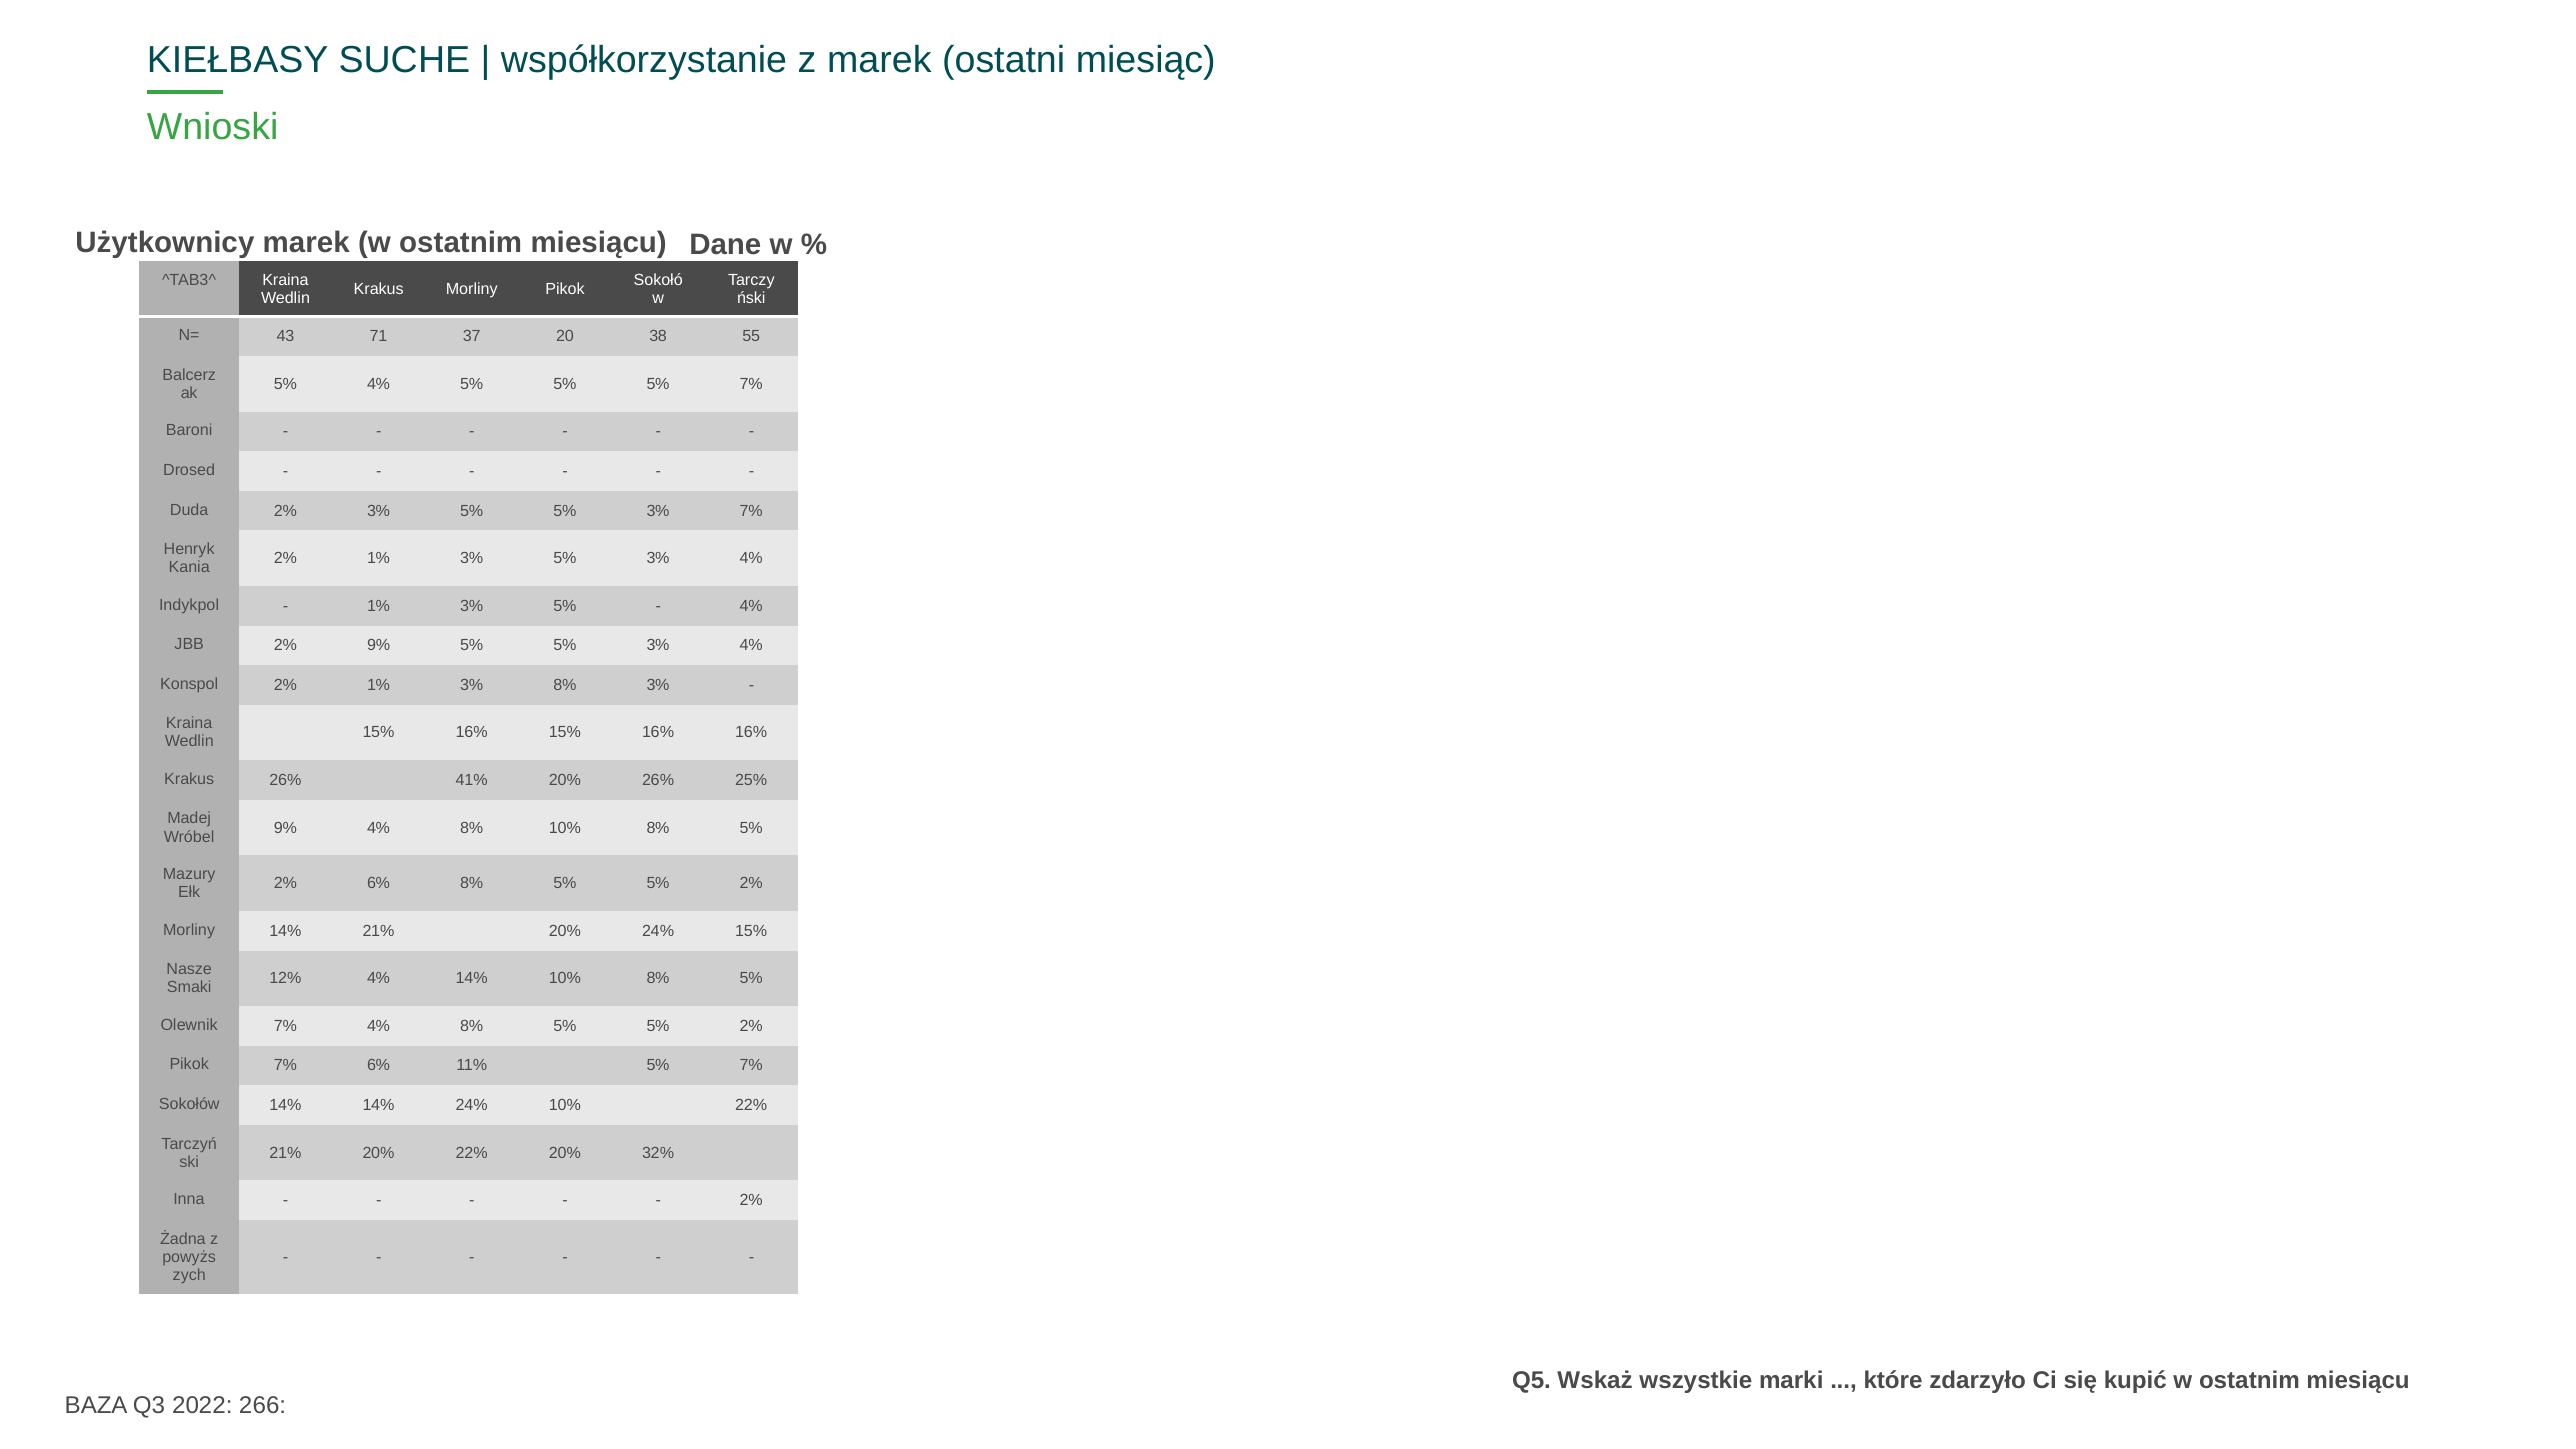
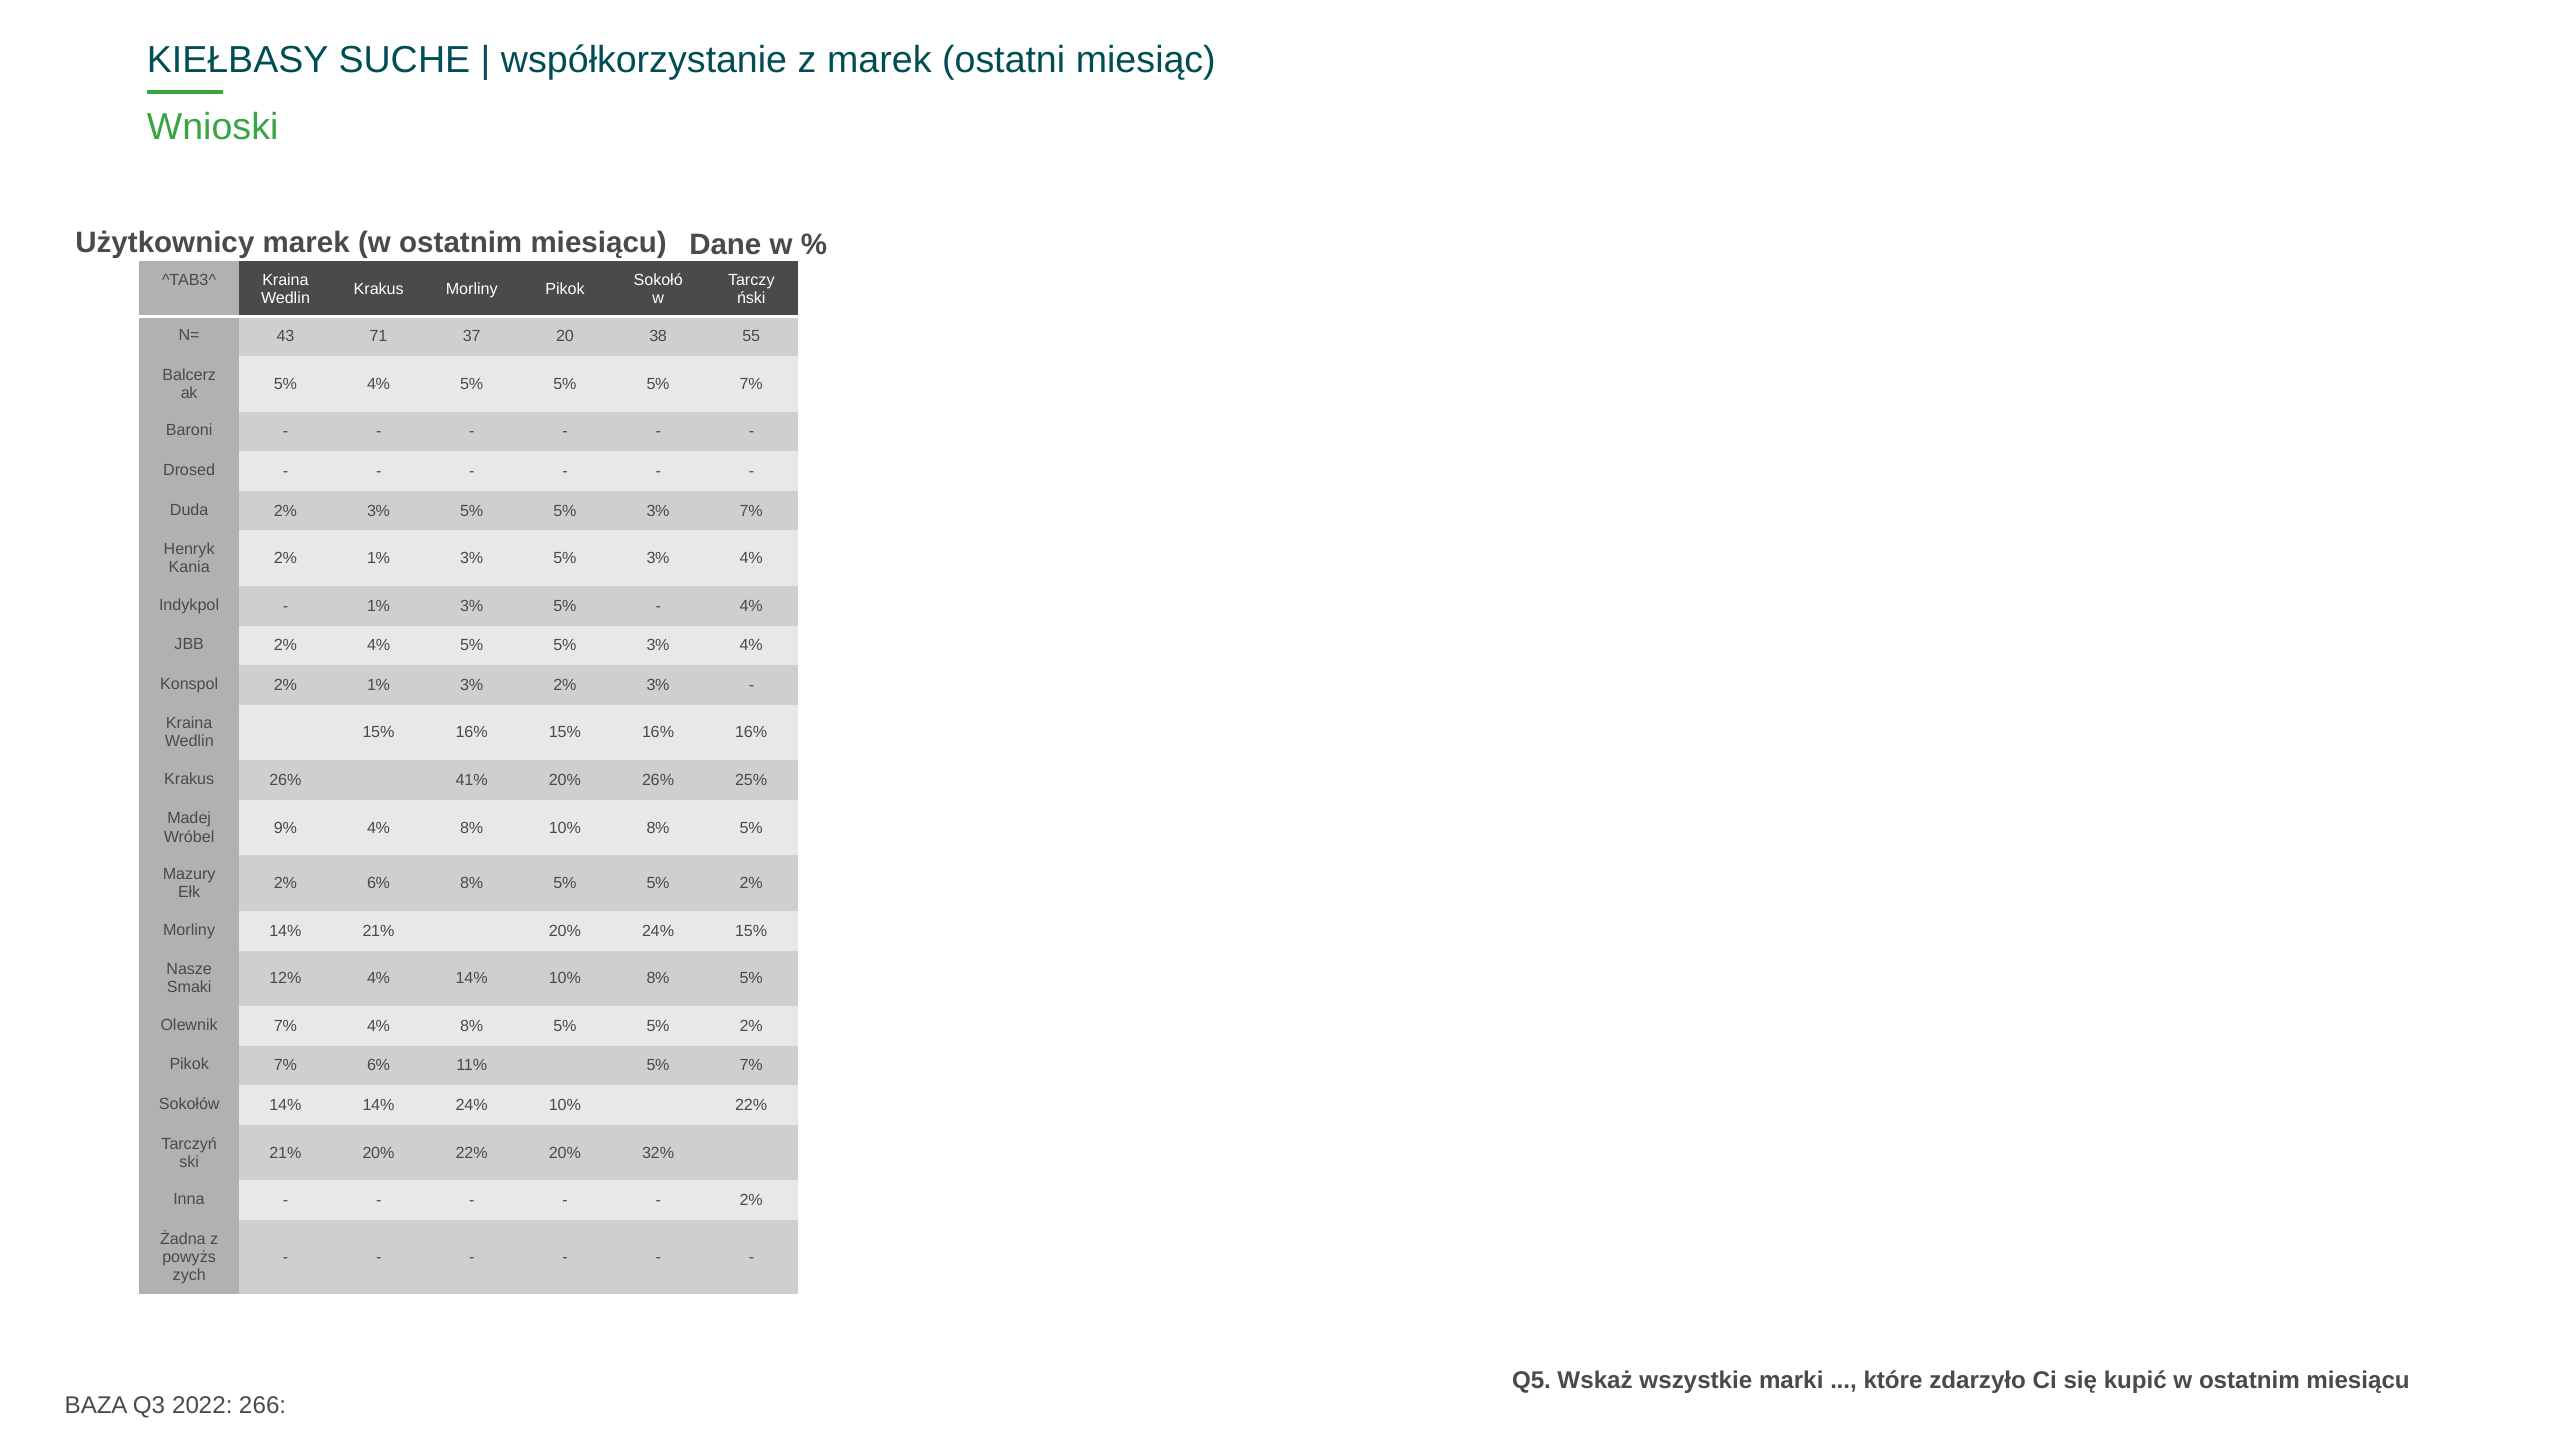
2% 9%: 9% -> 4% (379, 645)
3% 8%: 8% -> 2% (565, 685)
